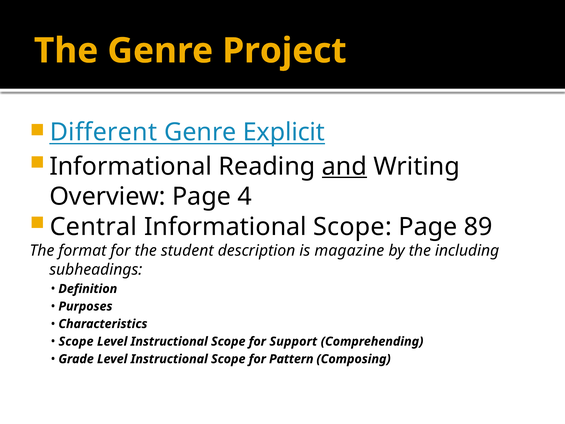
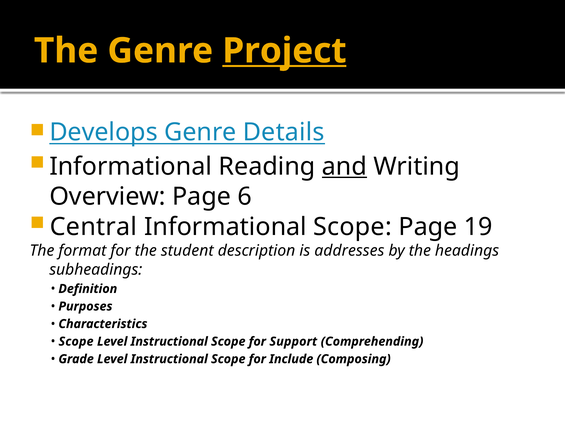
Project underline: none -> present (284, 51)
Different: Different -> Develops (104, 132)
Explicit: Explicit -> Details (284, 132)
4: 4 -> 6 (245, 197)
89: 89 -> 19 (478, 227)
magazine: magazine -> addresses (349, 251)
including: including -> headings (467, 251)
Pattern: Pattern -> Include (291, 359)
